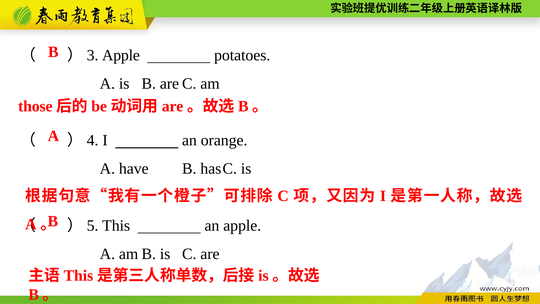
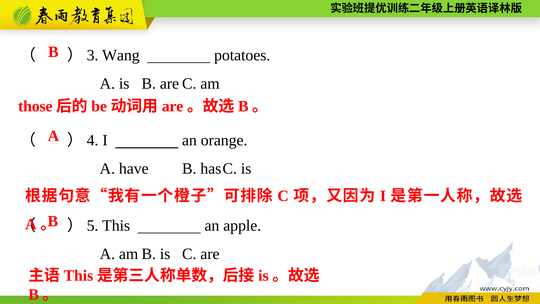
Apple: Apple -> Wang (121, 55)
